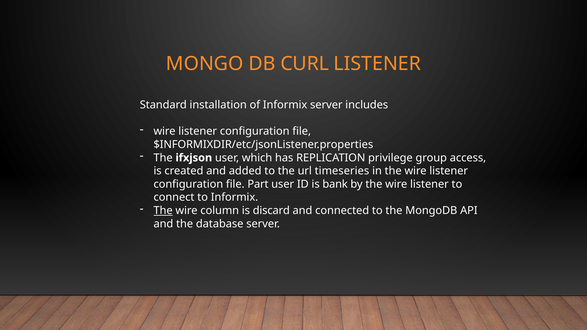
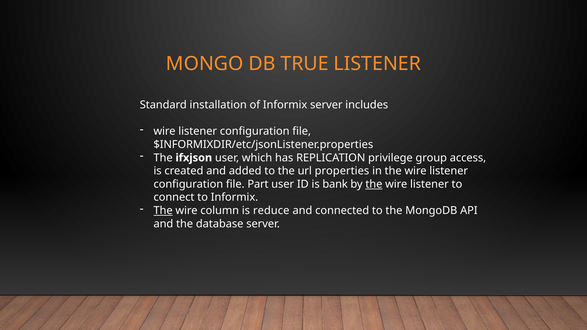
CURL: CURL -> TRUE (305, 64)
timeseries: timeseries -> properties (342, 171)
the underline: none -> present (374, 184)
discard: discard -> reduce (271, 211)
